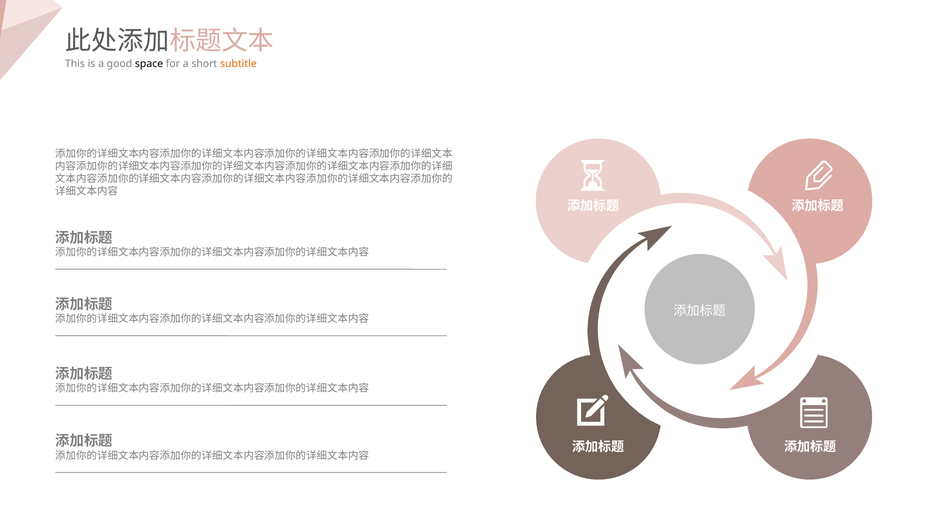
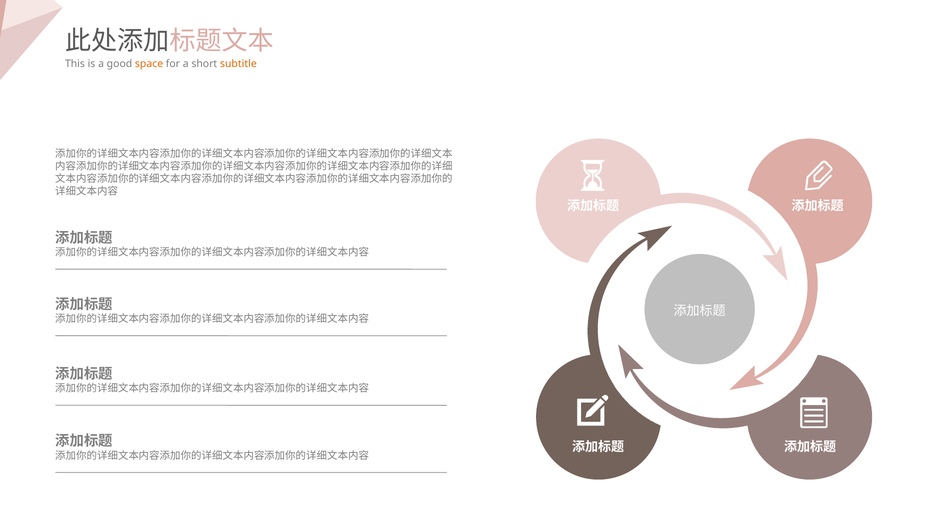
space colour: black -> orange (149, 64)
